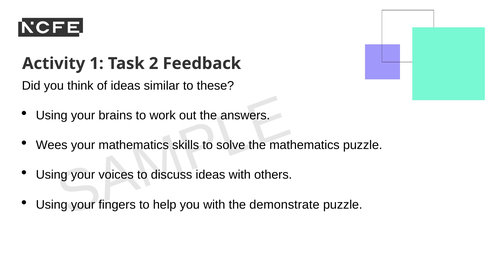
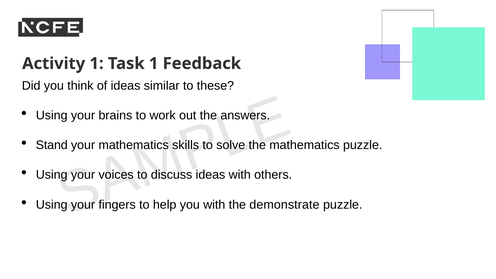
Task 2: 2 -> 1 (154, 64)
Wees: Wees -> Stand (52, 145)
